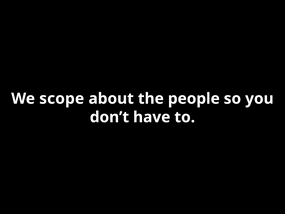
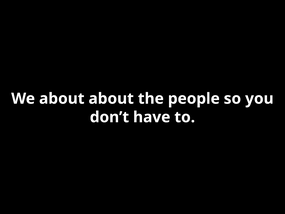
We scope: scope -> about (62, 99)
